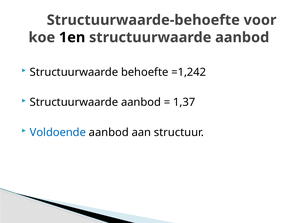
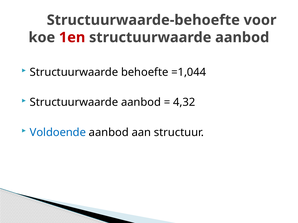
1en colour: black -> red (72, 38)
=1,242: =1,242 -> =1,044 (189, 72)
1,37: 1,37 -> 4,32 (184, 102)
